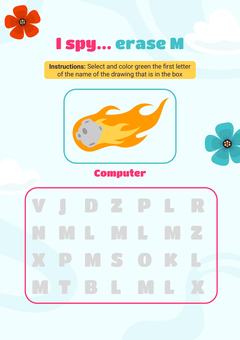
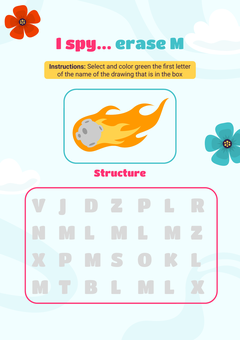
Computer: Computer -> Structure (120, 173)
